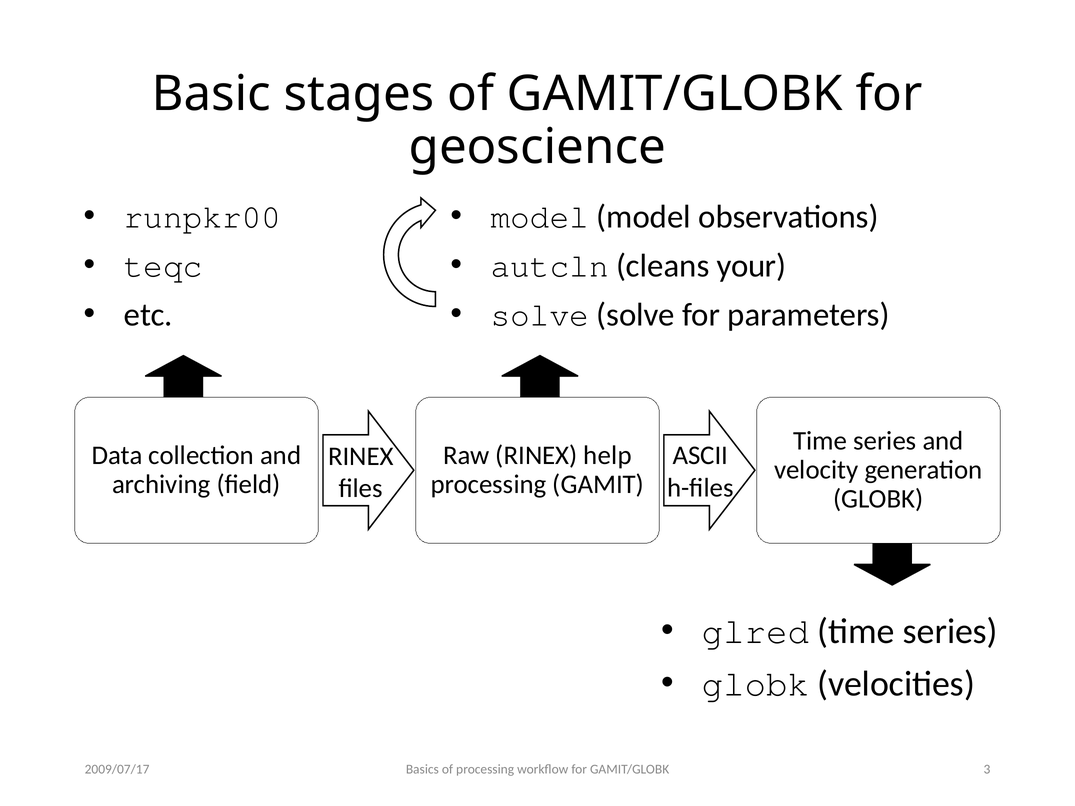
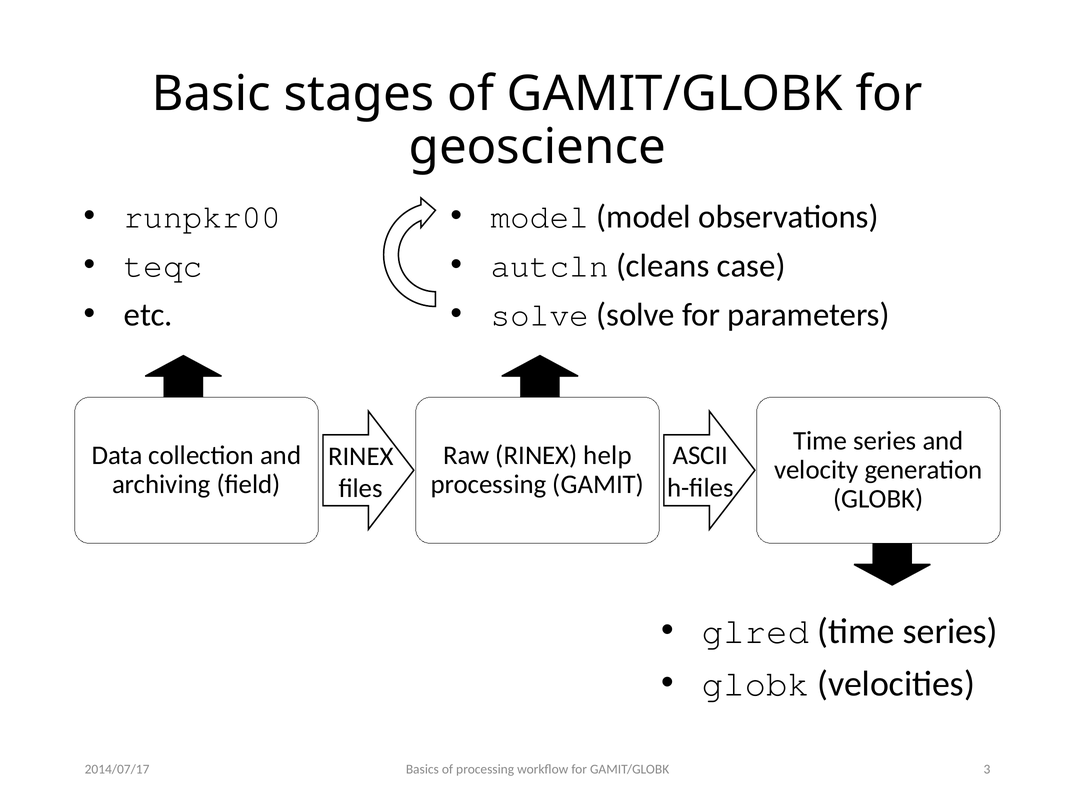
your: your -> case (751, 266)
2009/07/17: 2009/07/17 -> 2014/07/17 (117, 770)
